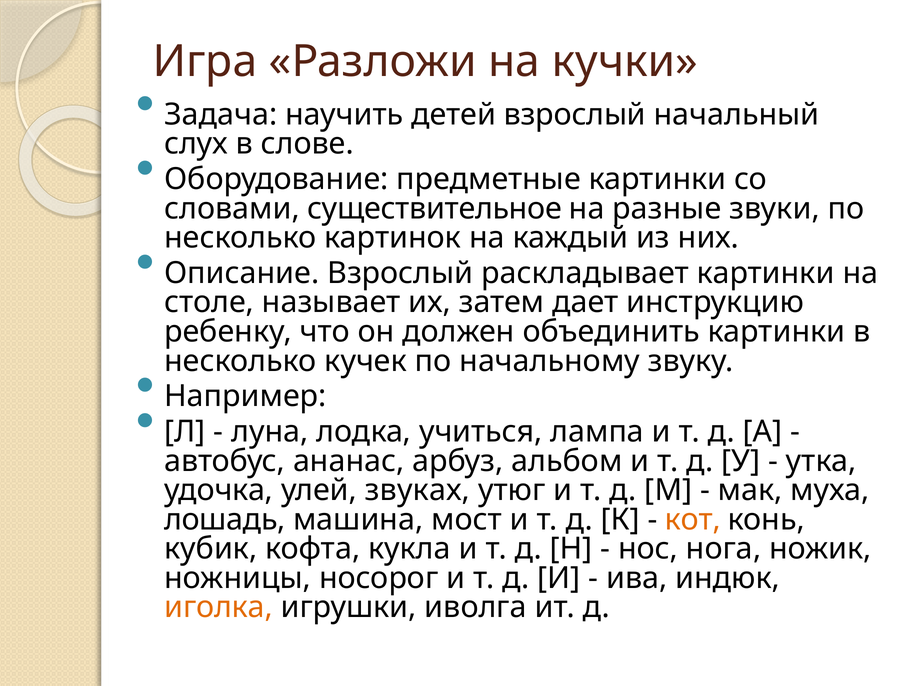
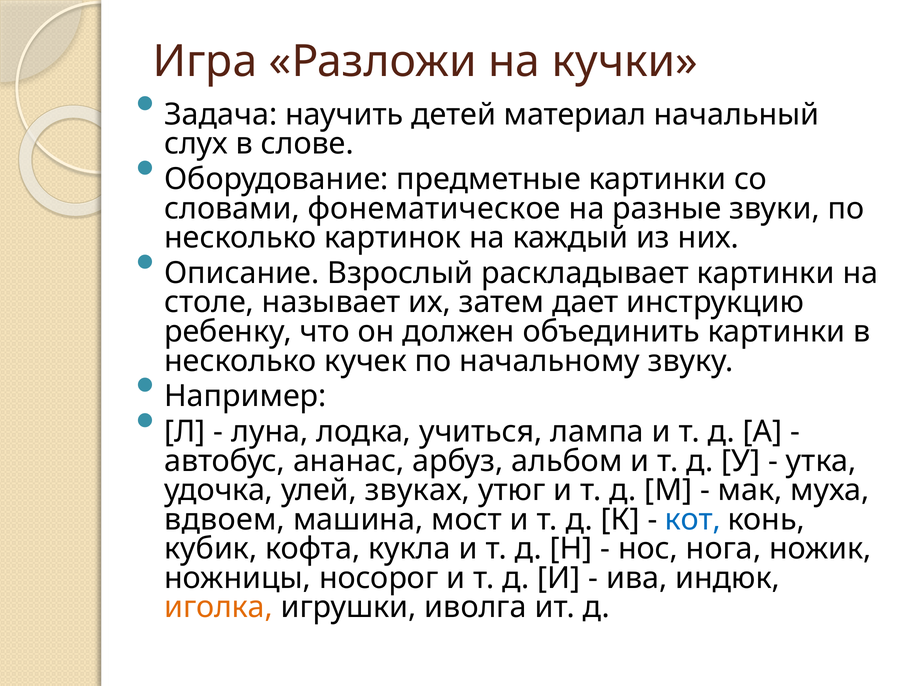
детей взрослый: взрослый -> материал (575, 115)
существительное: существительное -> фонематическое (434, 208)
лошадь: лошадь -> вдвоем (225, 519)
кот colour: orange -> blue (693, 519)
